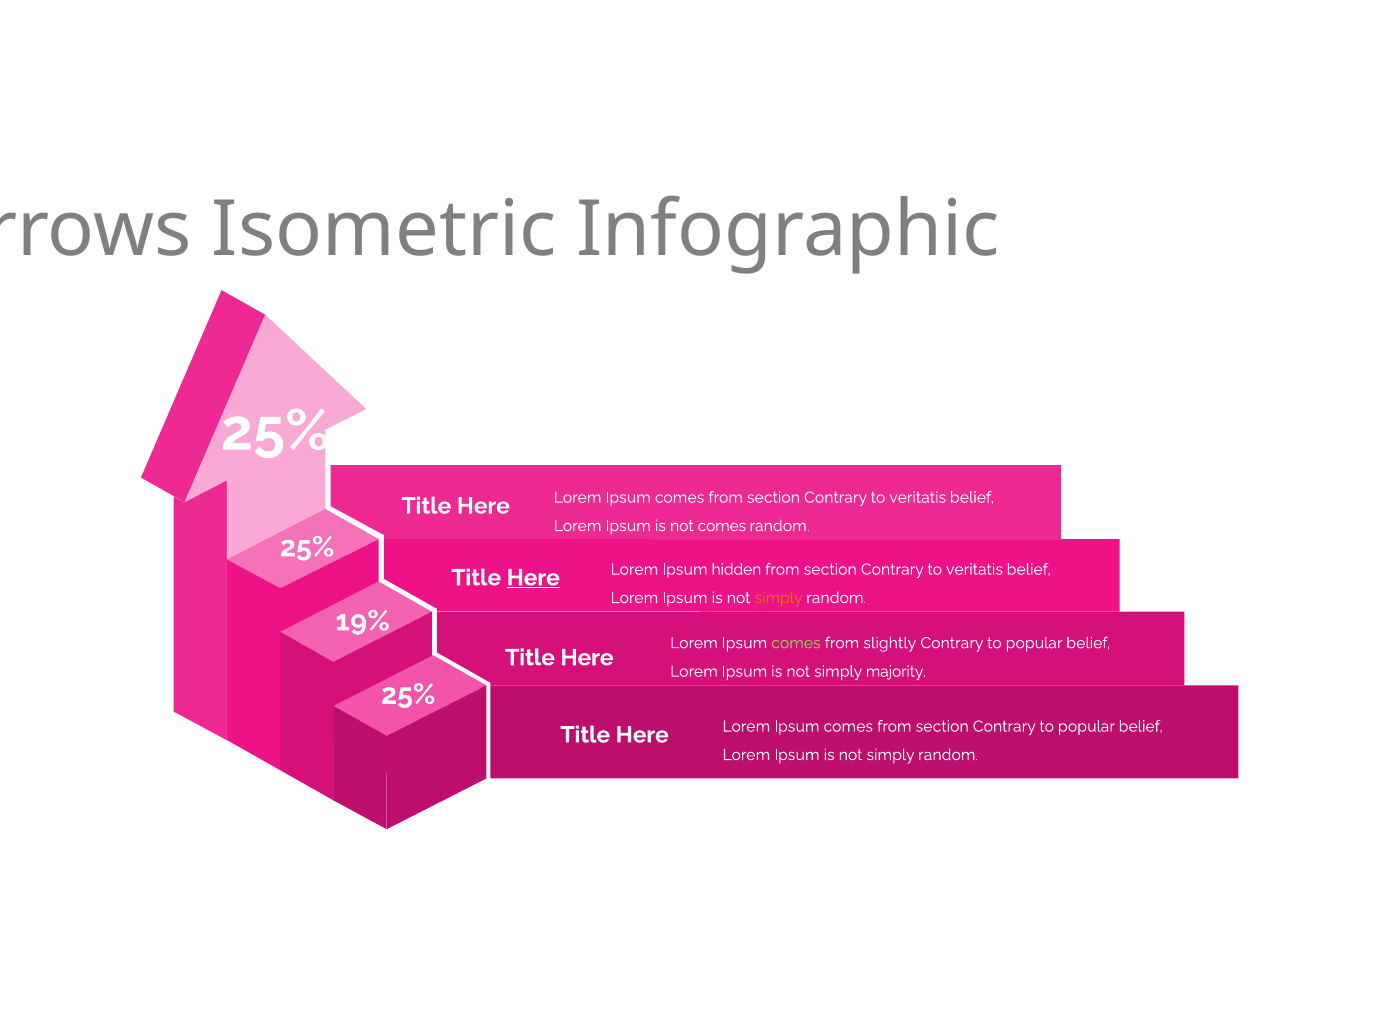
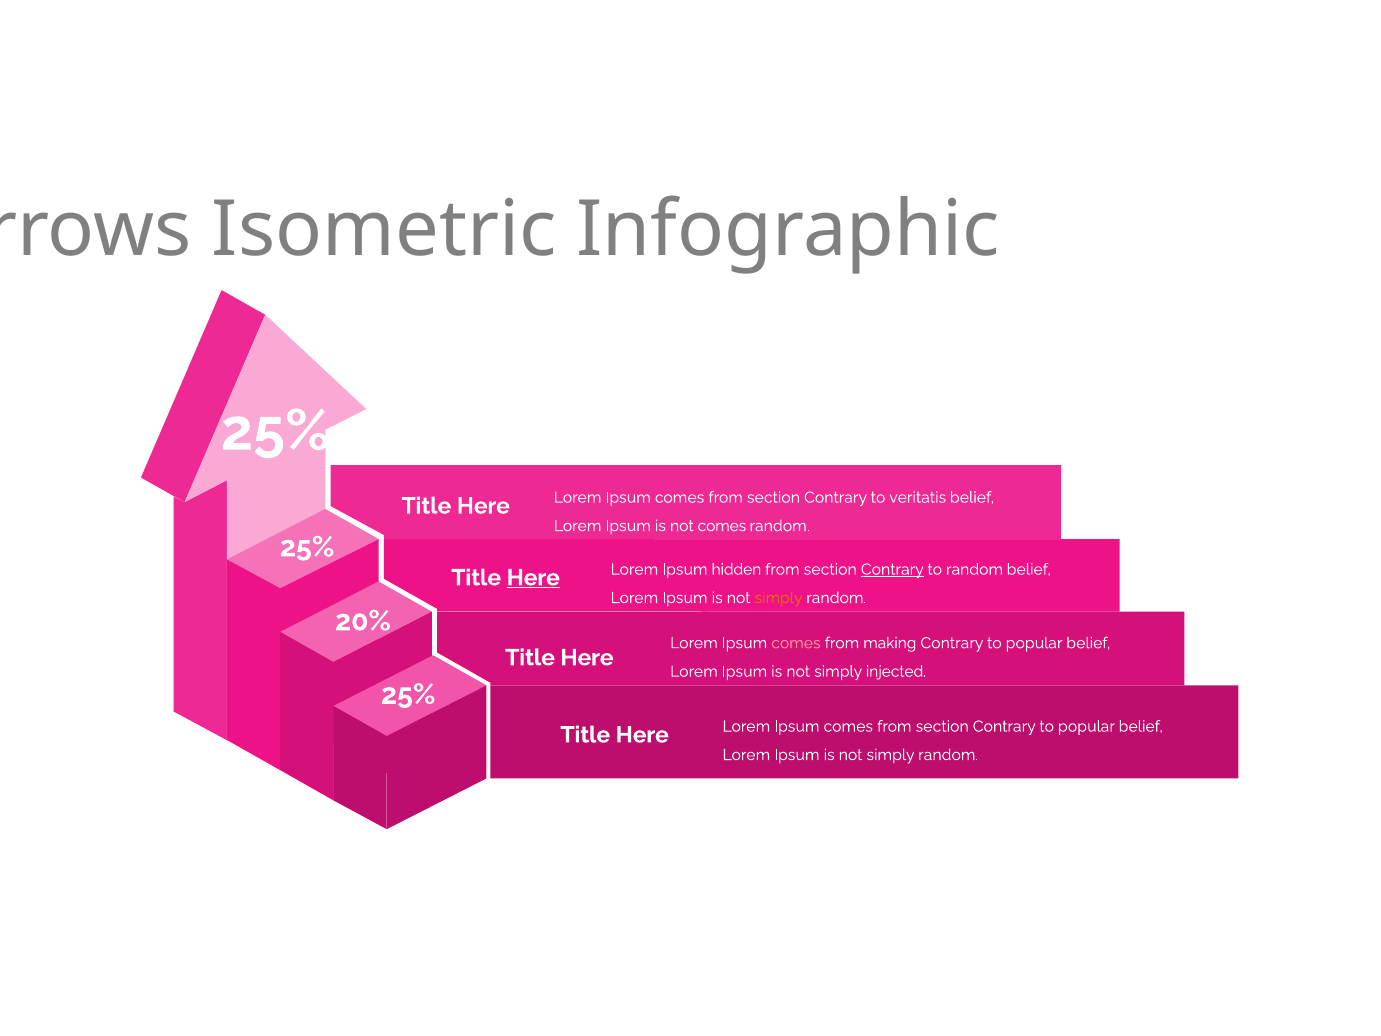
Contrary underline: none -> present (892, 569)
veritatis: veritatis -> random (975, 569)
19%: 19% -> 20% (363, 621)
comes colour: light green -> pink (796, 643)
slightly: slightly -> making (890, 643)
majority: majority -> injected (896, 671)
